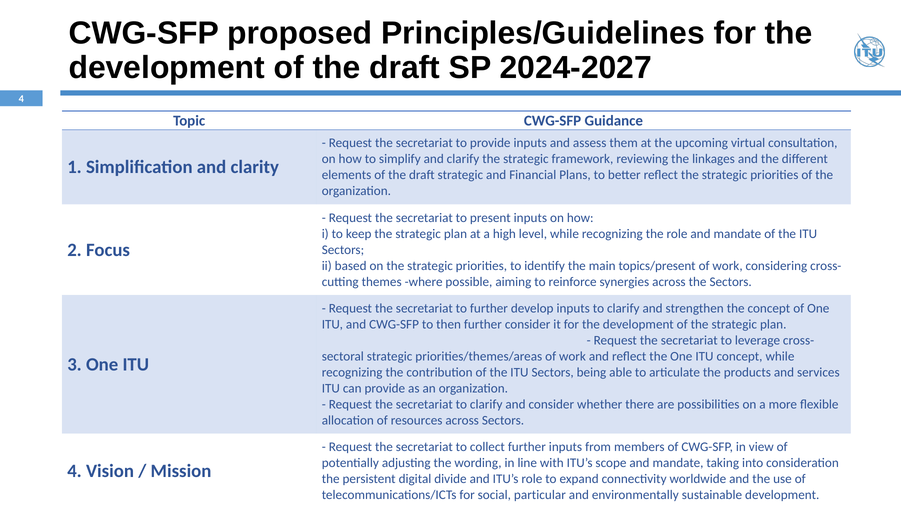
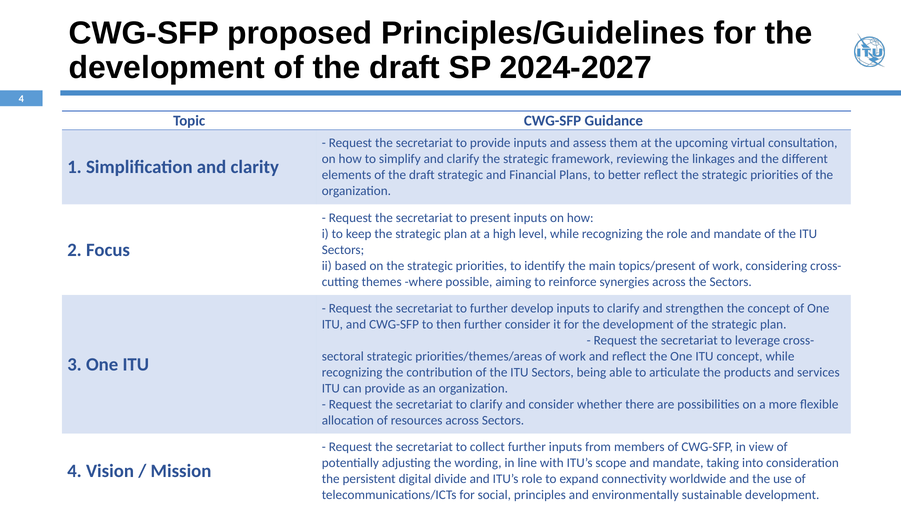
particular: particular -> principles (540, 495)
